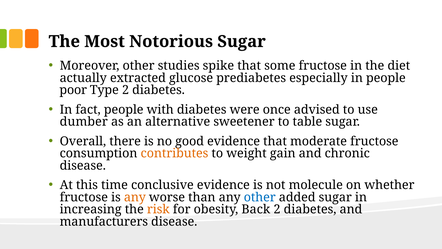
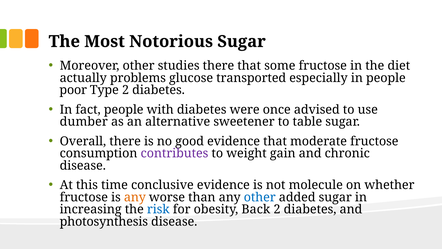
studies spike: spike -> there (218, 66)
extracted: extracted -> problems (138, 78)
prediabetes: prediabetes -> transported (251, 78)
contributes colour: orange -> purple (174, 153)
risk colour: orange -> blue (158, 209)
manufacturers: manufacturers -> photosynthesis (104, 221)
